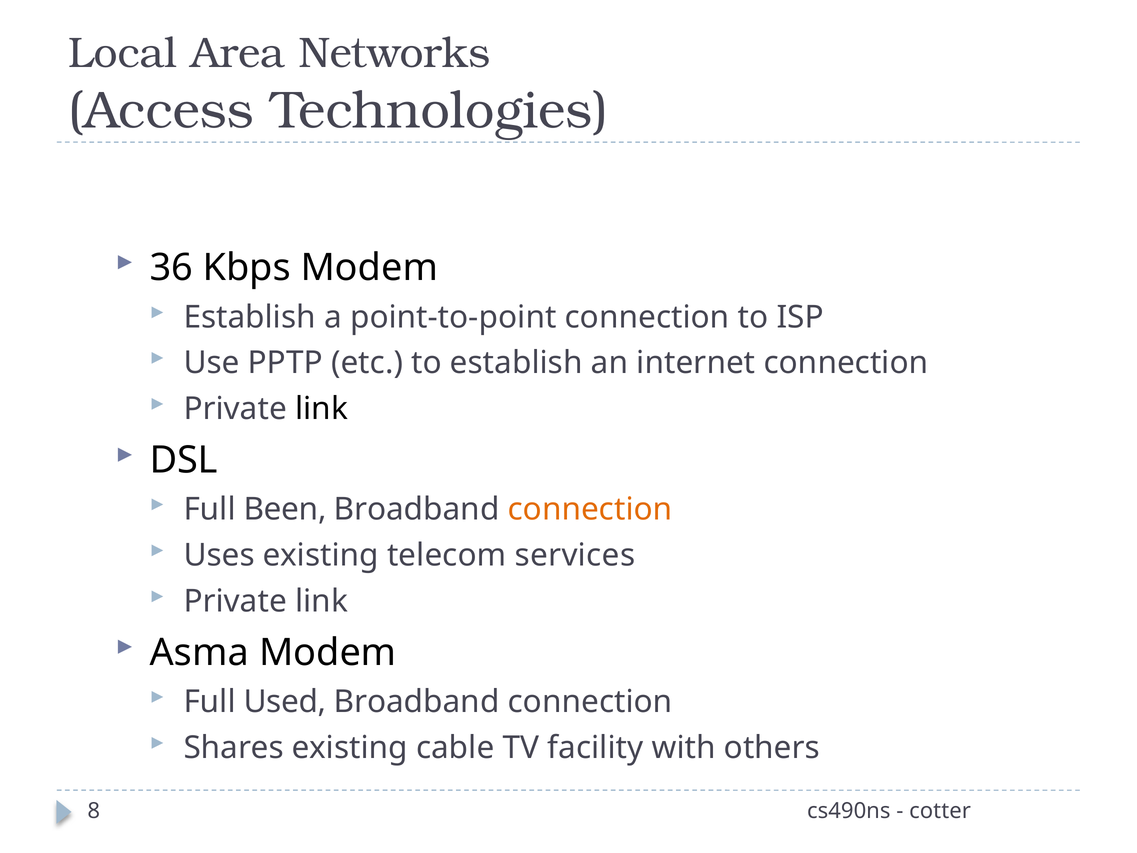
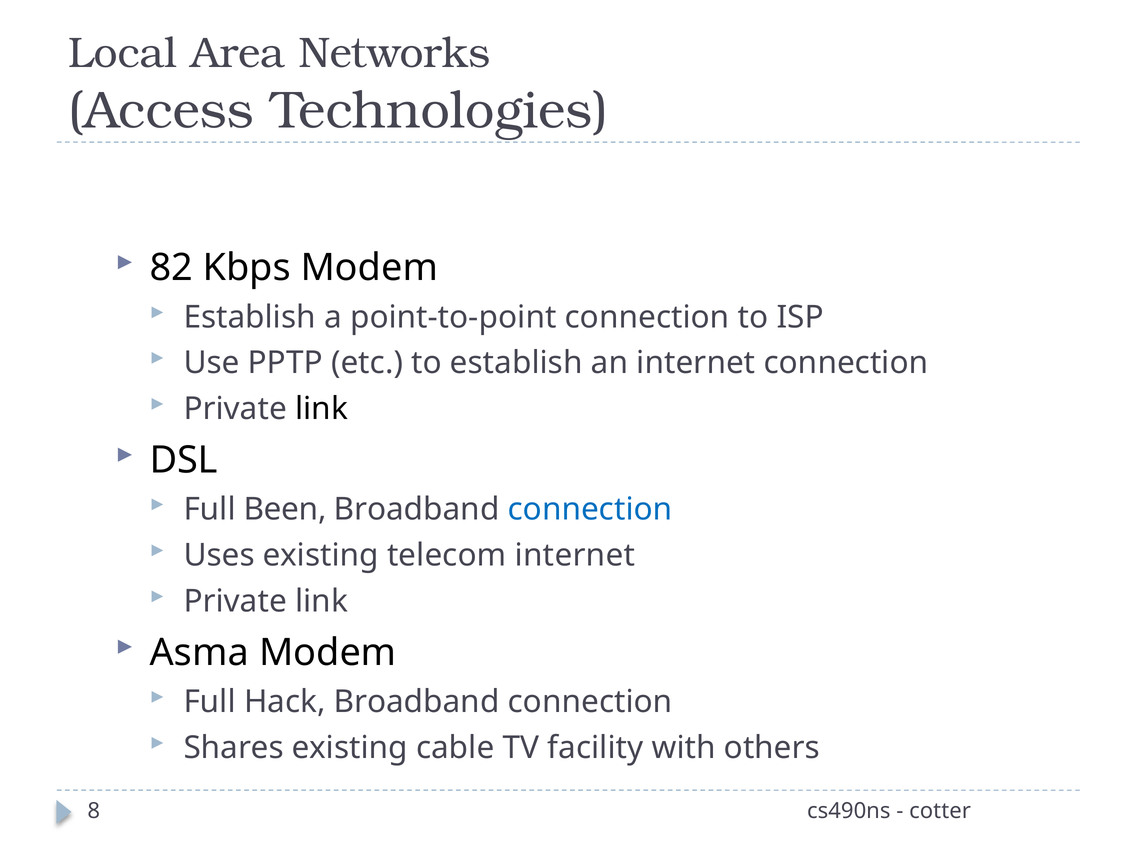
36: 36 -> 82 (171, 268)
connection colour: orange -> blue (590, 509)
telecom services: services -> internet (575, 555)
Used: Used -> Hack (285, 702)
